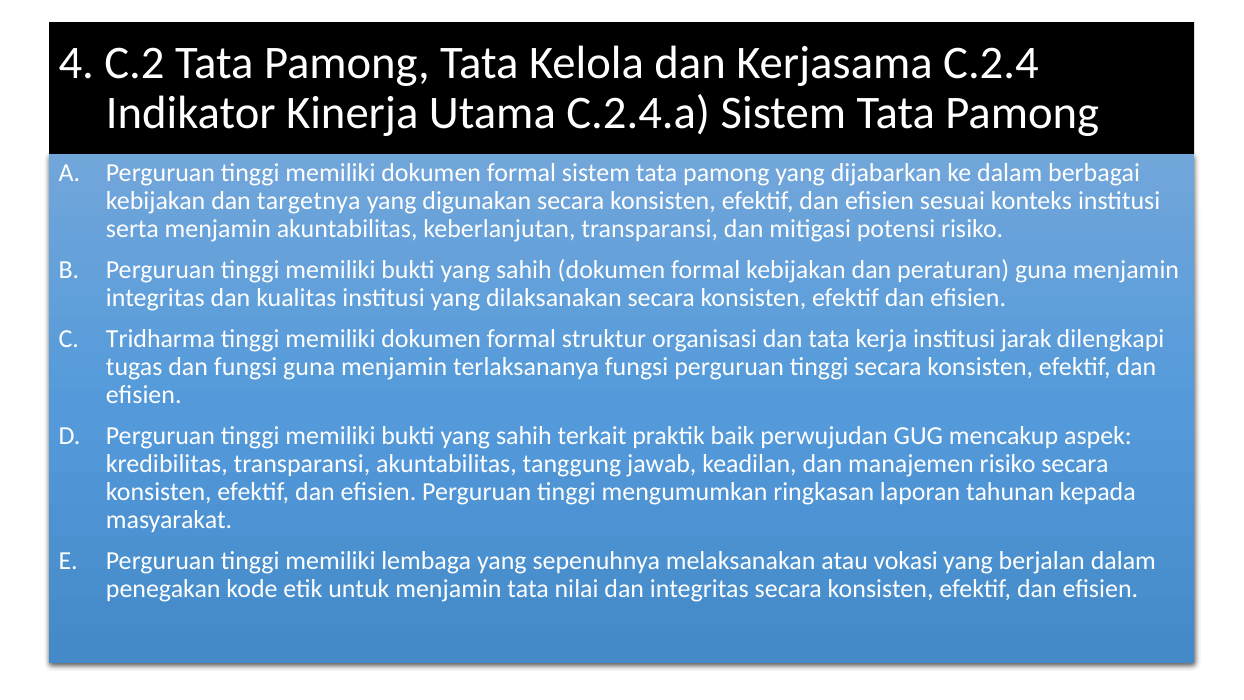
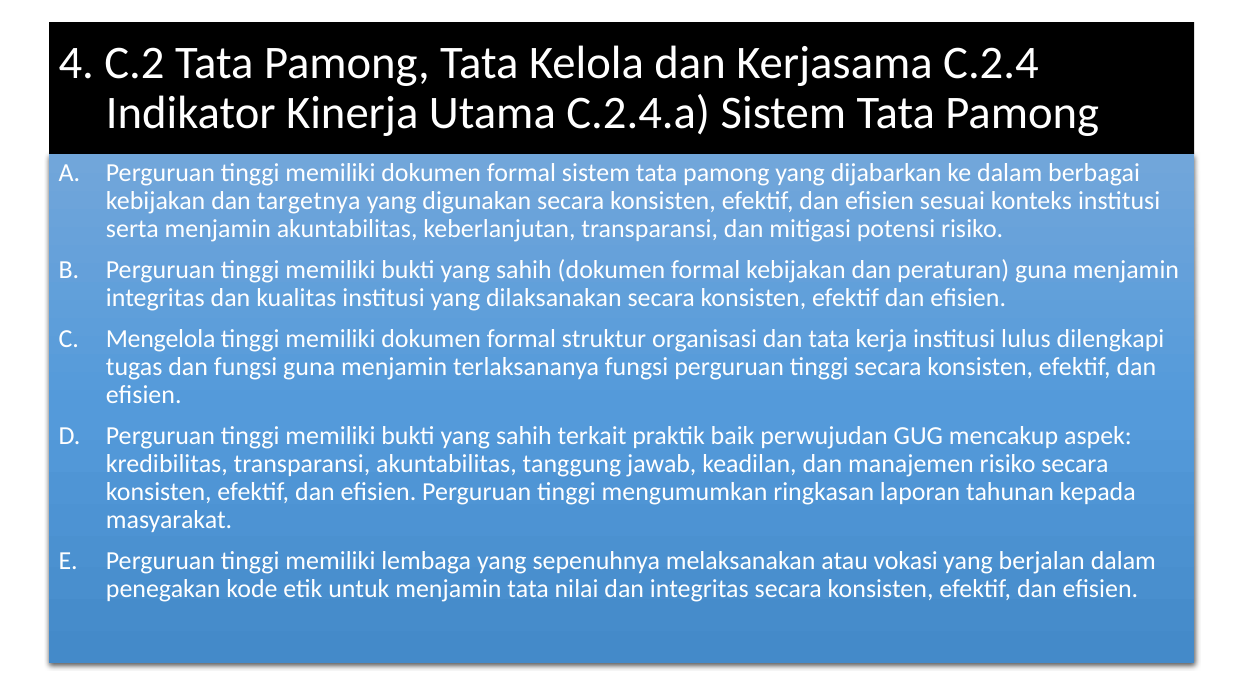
Tridharma: Tridharma -> Mengelola (161, 339)
jarak: jarak -> lulus (1026, 339)
